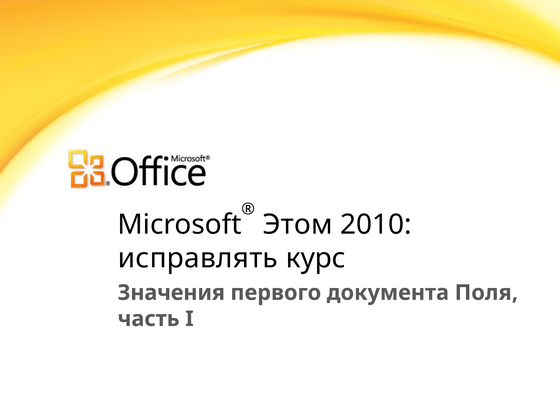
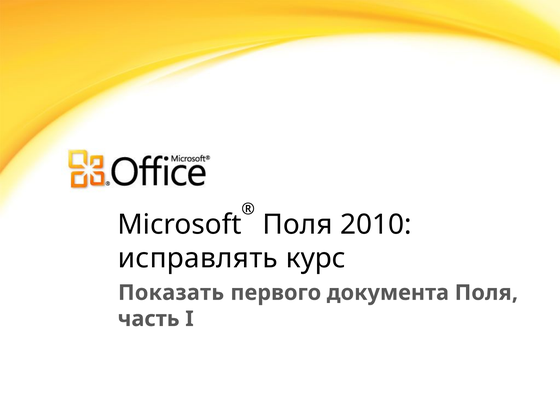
Этом: Этом -> Поля (298, 225)
Значения: Значения -> Показать (171, 293)
